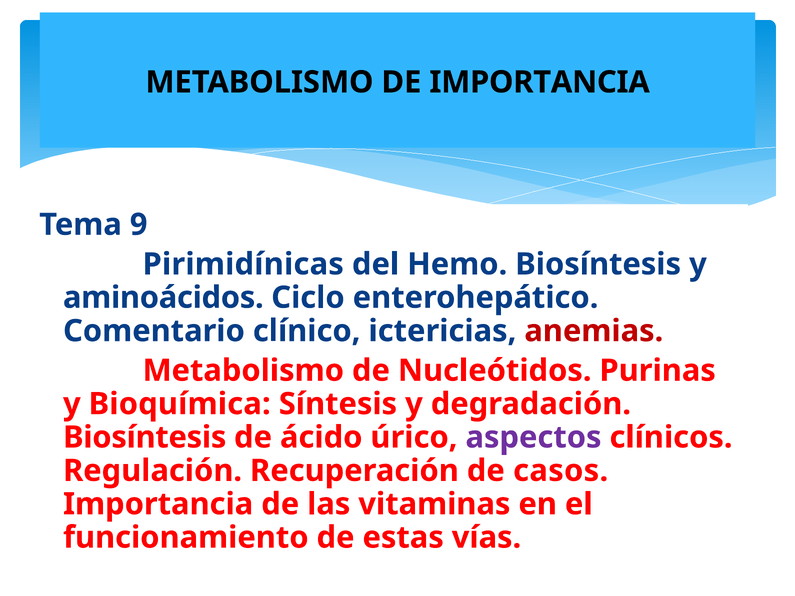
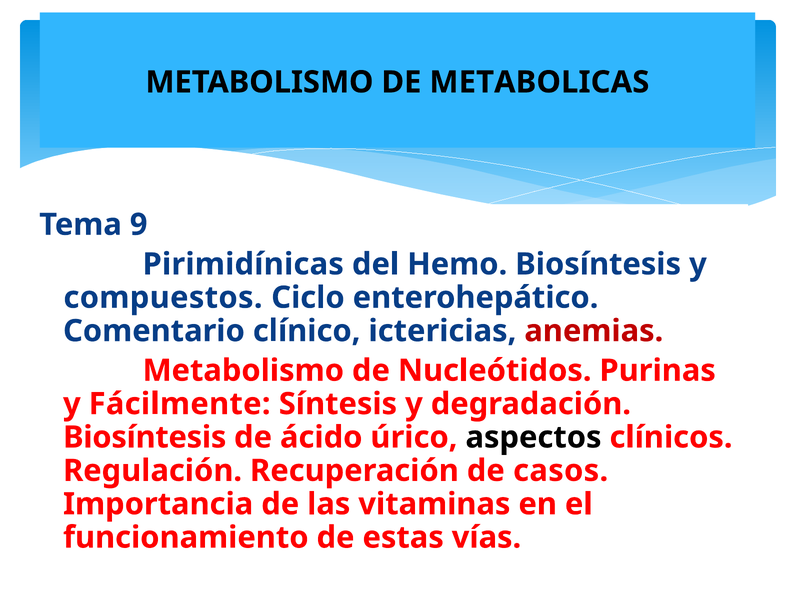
DE IMPORTANCIA: IMPORTANCIA -> METABOLICAS (539, 82)
aminoácidos: aminoácidos -> compuestos (163, 298)
Bioquímica: Bioquímica -> Fácilmente (180, 404)
aspectos colour: purple -> black (534, 437)
